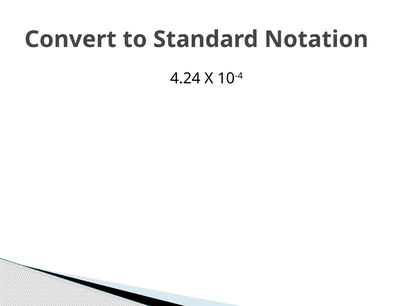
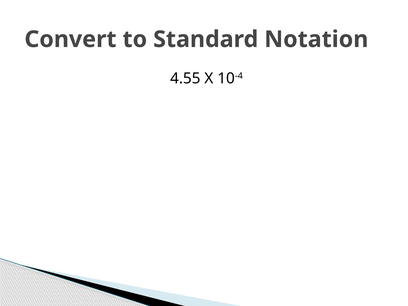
4.24: 4.24 -> 4.55 (185, 78)
